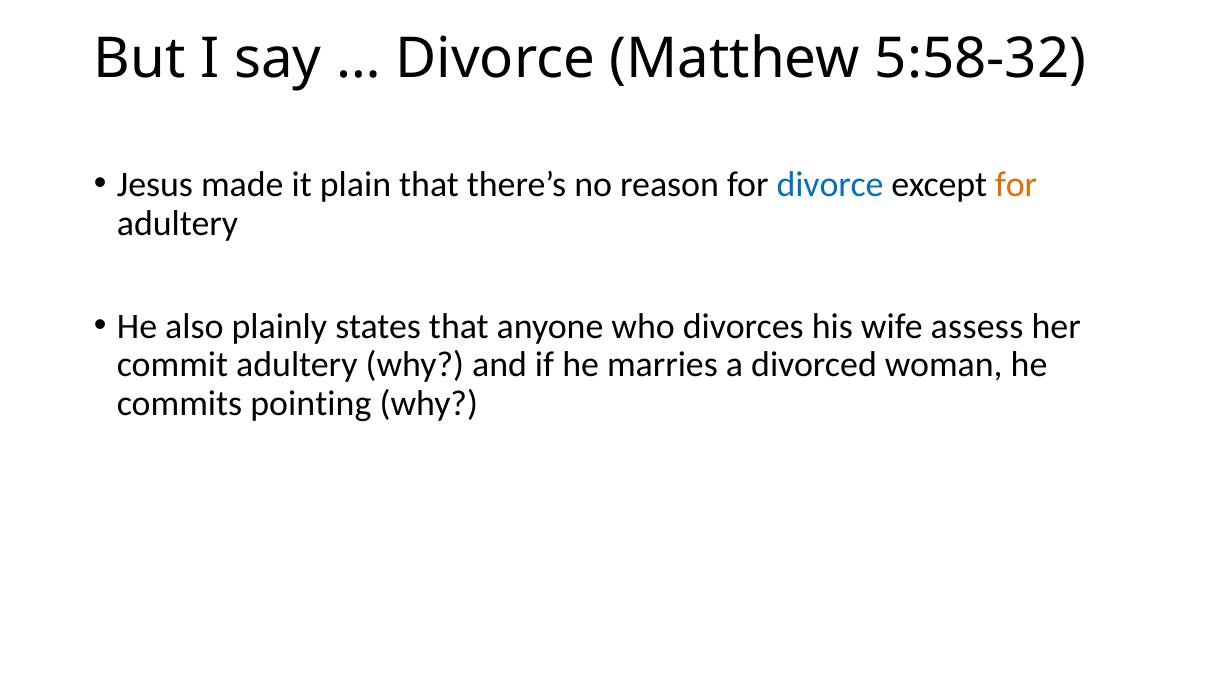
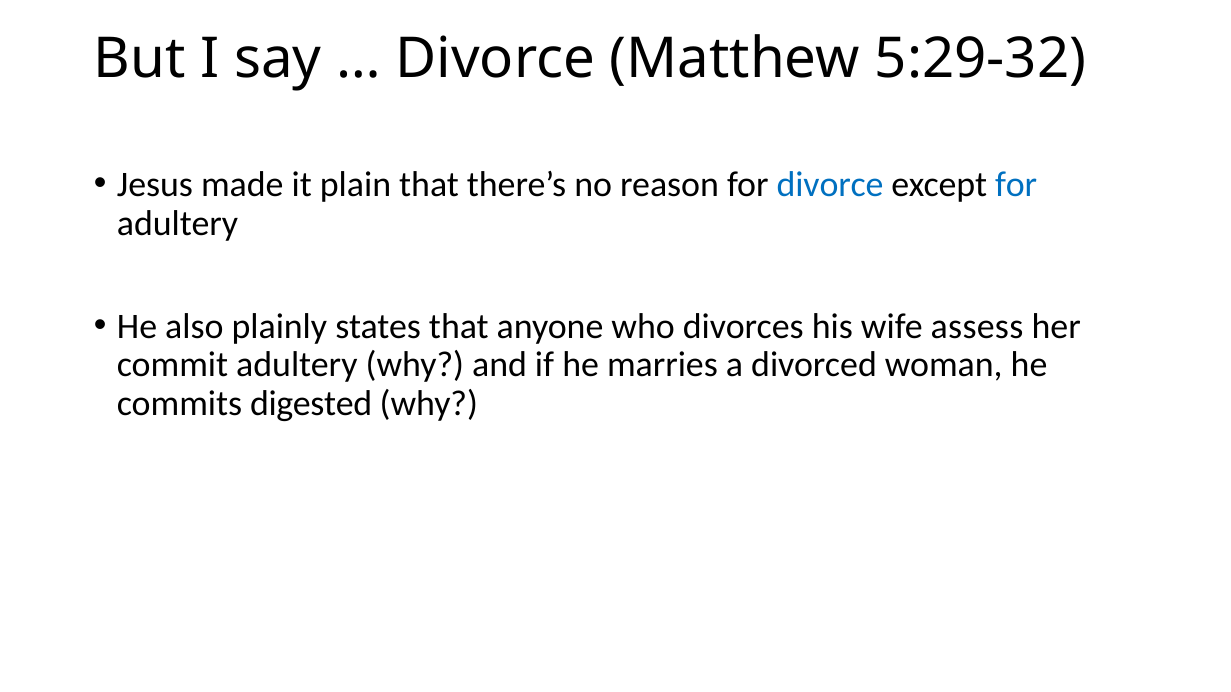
5:58-32: 5:58-32 -> 5:29-32 (981, 59)
for colour: orange -> blue (1016, 185)
pointing: pointing -> digested (311, 404)
